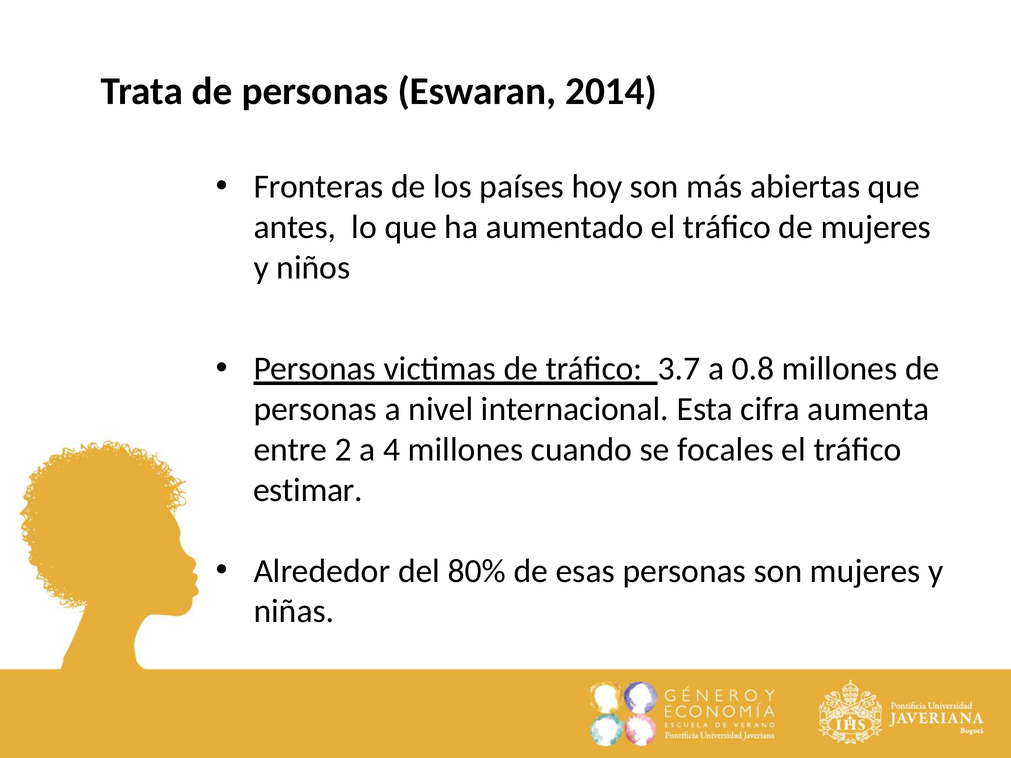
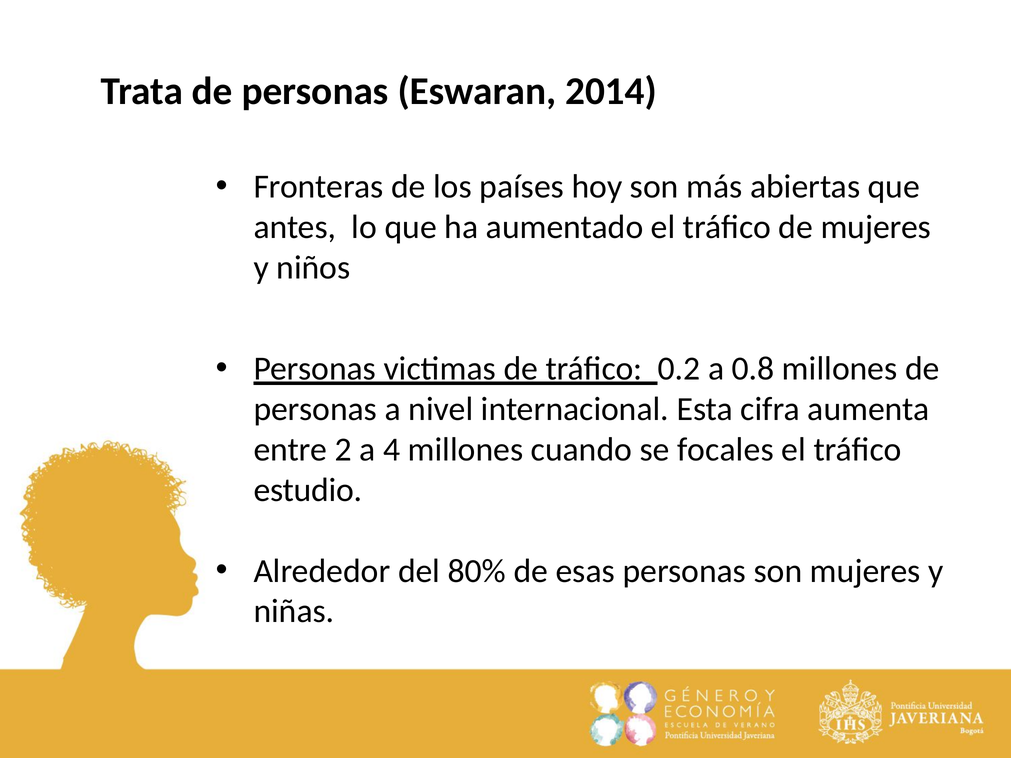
3.7: 3.7 -> 0.2 (679, 369)
estimar: estimar -> estudio (308, 490)
